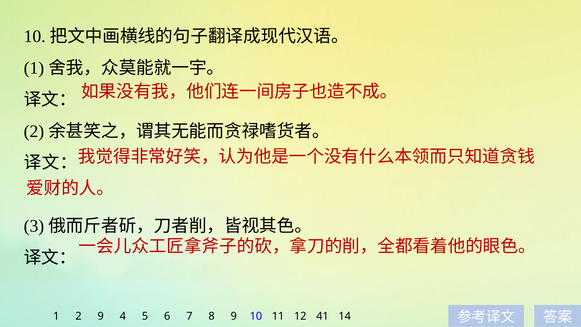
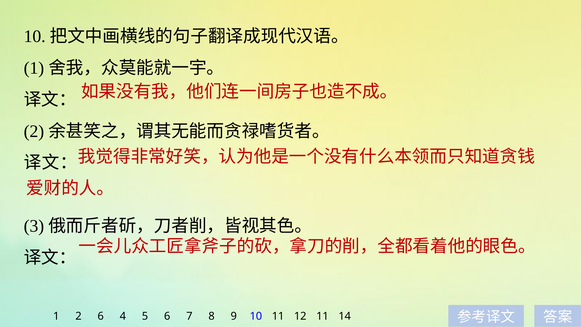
2 9: 9 -> 6 (101, 316)
12 41: 41 -> 11 (322, 316)
